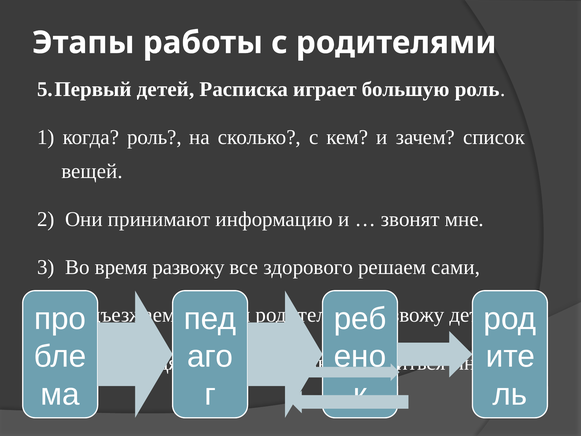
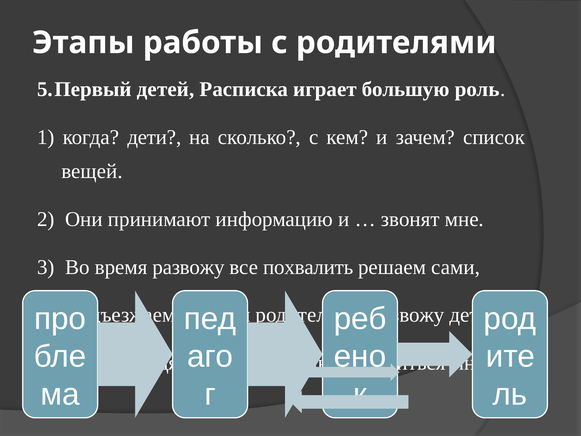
когда роль: роль -> дети (154, 137)
здорового: здорового -> похвалить (308, 267)
